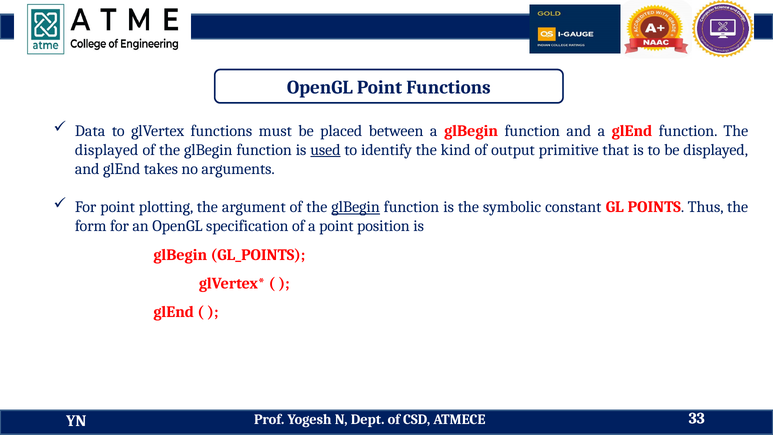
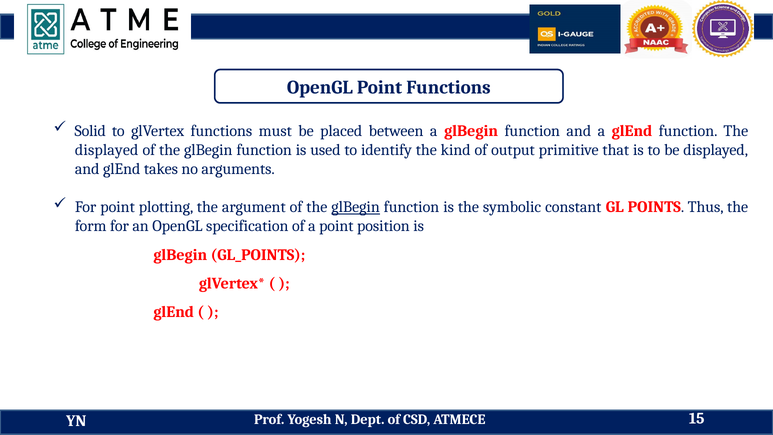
Data: Data -> Solid (90, 131)
used underline: present -> none (325, 150)
33: 33 -> 15 (697, 418)
